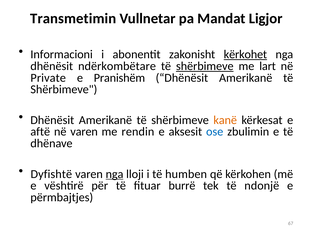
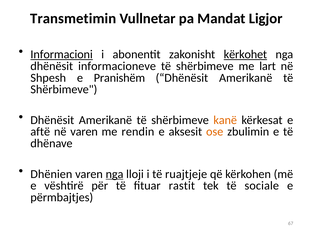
Informacioni underline: none -> present (62, 54)
ndërkombëtare: ndërkombëtare -> informacioneve (117, 66)
shërbimeve underline: present -> none (205, 66)
Private: Private -> Shpesh (48, 78)
ose colour: blue -> orange (215, 132)
Dyfishtë: Dyfishtë -> Dhënien (51, 174)
humben: humben -> ruajtjeje (186, 174)
burrë: burrë -> rastit (182, 186)
ndonjë: ndonjë -> sociale (262, 186)
